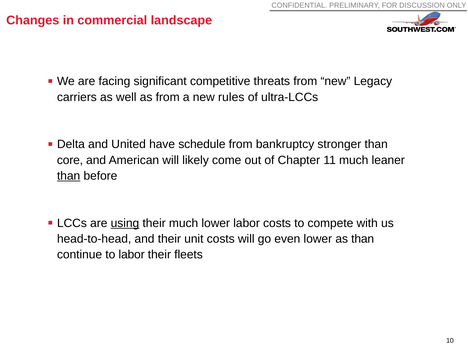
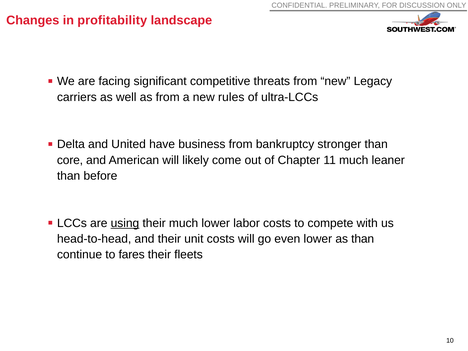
commercial: commercial -> profitability (112, 20)
schedule: schedule -> business (202, 144)
than underline: present -> none (69, 176)
to labor: labor -> fares (132, 255)
